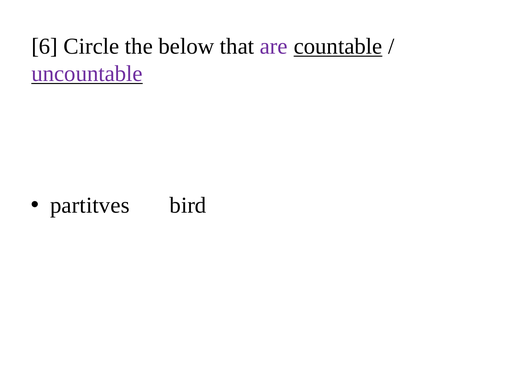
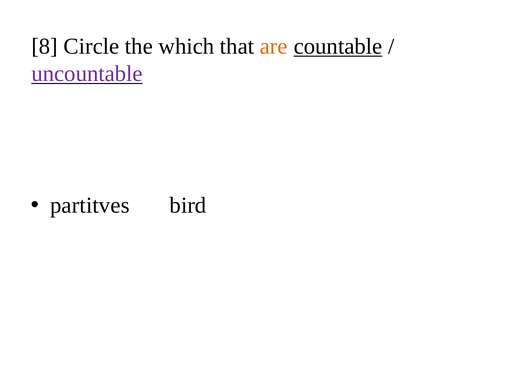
6: 6 -> 8 (45, 46)
below: below -> which (186, 46)
are colour: purple -> orange (274, 46)
